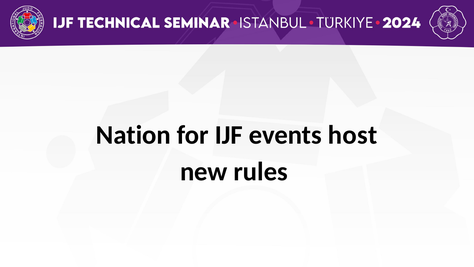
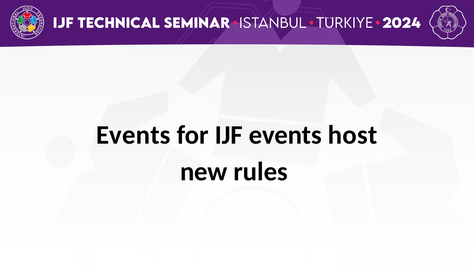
Nation: Nation -> Events (133, 135)
